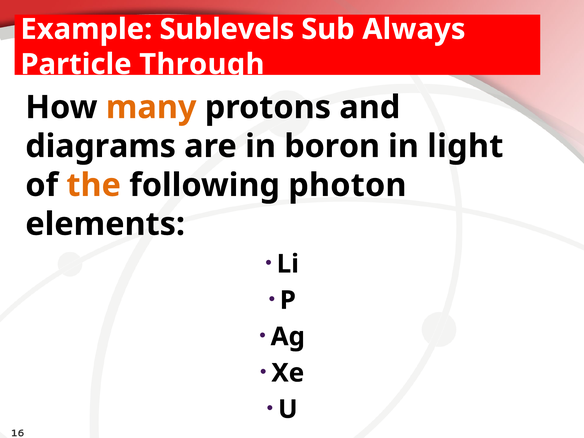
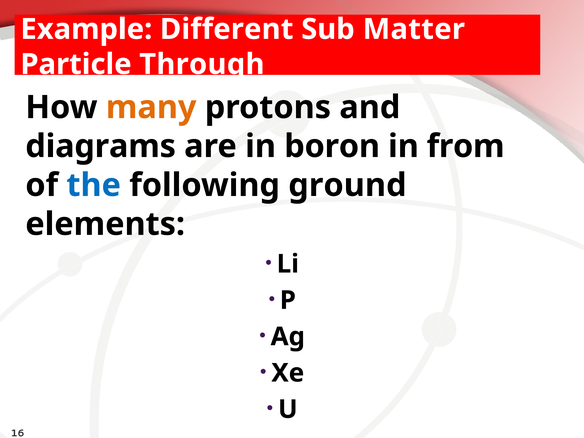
Sublevels: Sublevels -> Different (227, 29)
Always: Always -> Matter (414, 29)
light: light -> from (466, 146)
the colour: orange -> blue (94, 185)
photon: photon -> ground (347, 185)
